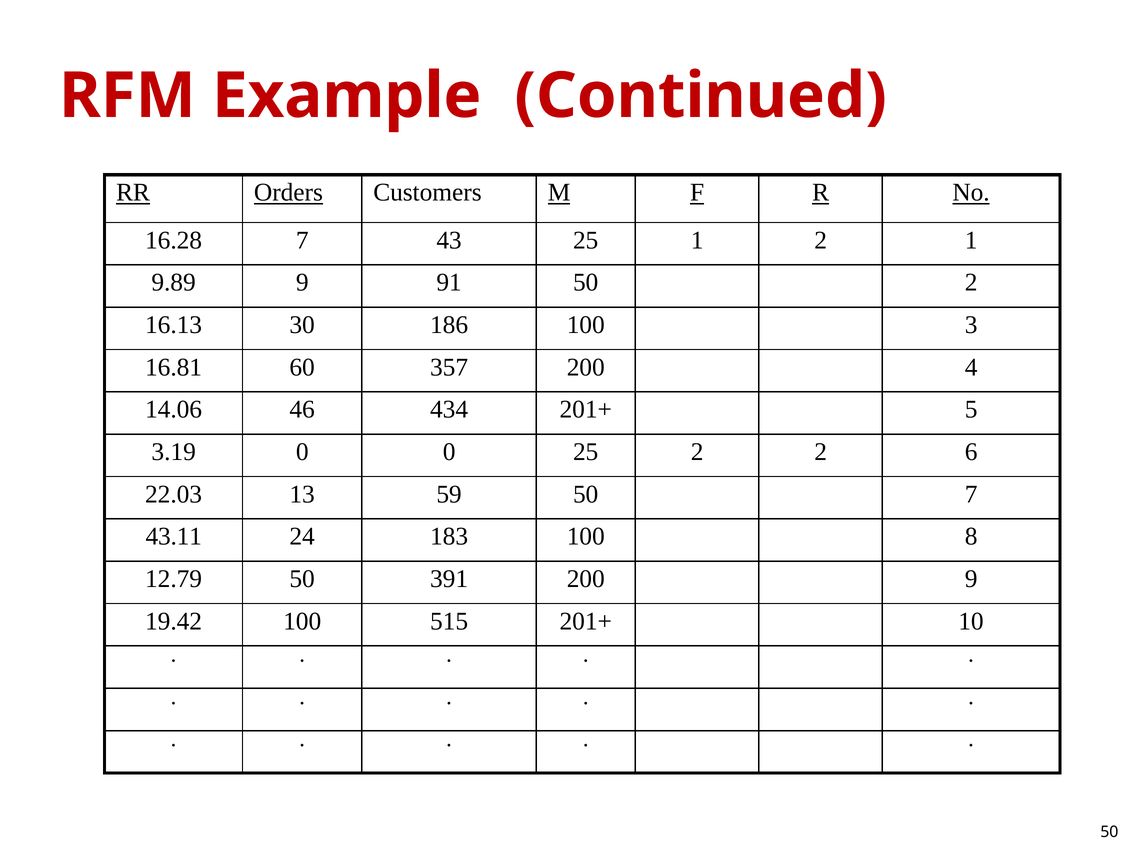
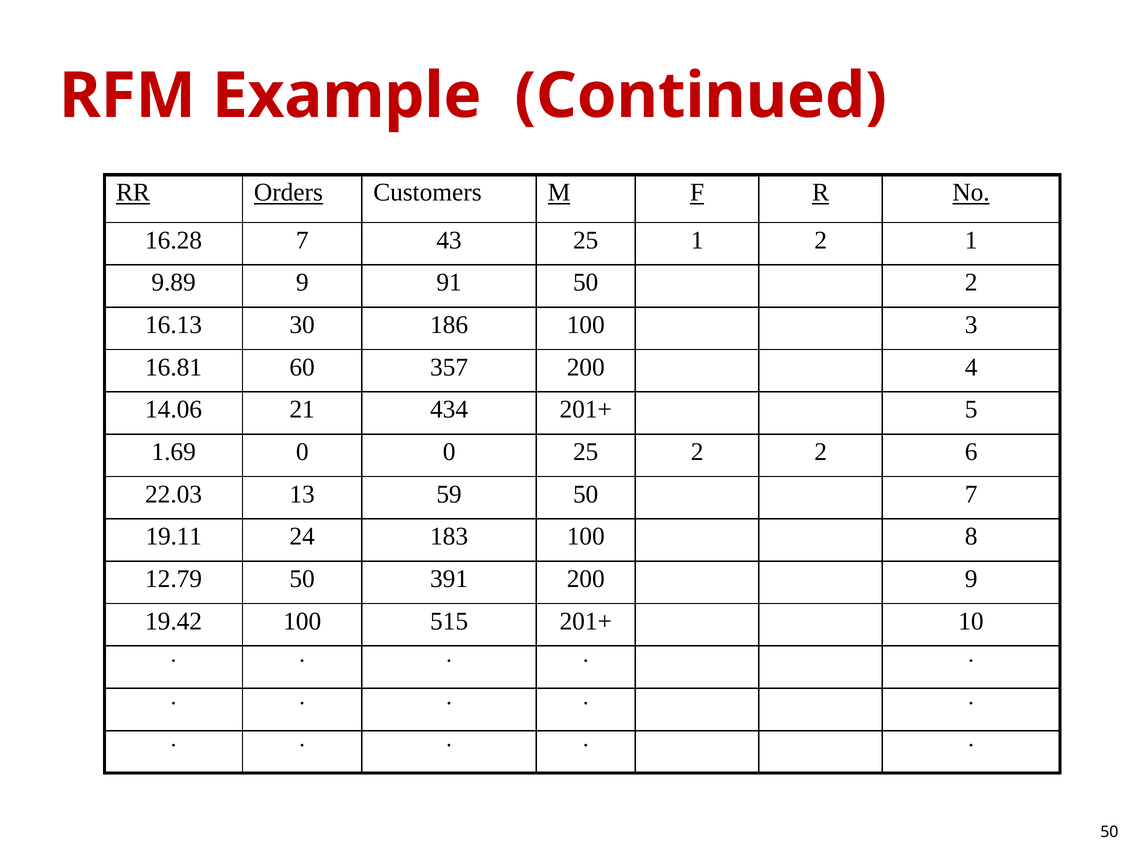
46: 46 -> 21 (302, 410)
3.19: 3.19 -> 1.69 (174, 452)
43.11: 43.11 -> 19.11 (174, 537)
